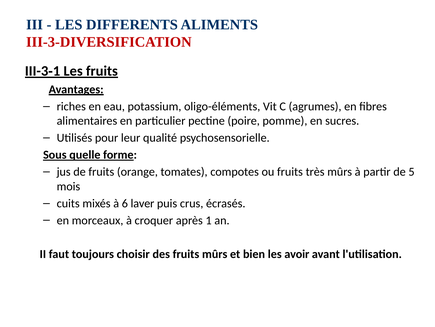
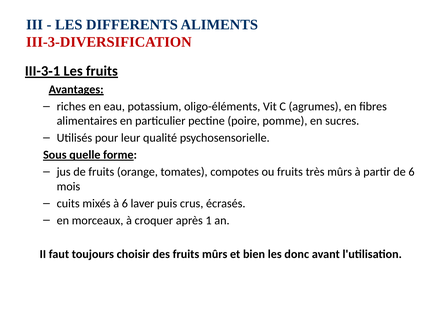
de 5: 5 -> 6 (412, 171)
avoir: avoir -> donc (297, 254)
